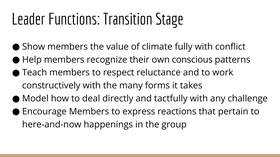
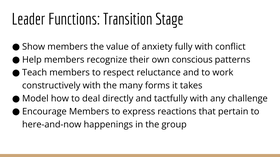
climate: climate -> anxiety (157, 47)
